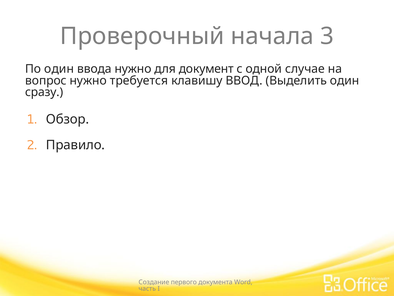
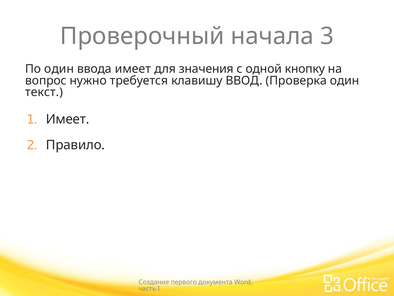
ввода нужно: нужно -> имеет (133, 69)
документ: документ -> значения (206, 69)
случае: случае -> кнопку (305, 69)
Выделить: Выделить -> Проверка (296, 80)
сразу: сразу -> текст (44, 92)
Обзор: Обзор -> Имеет (68, 119)
